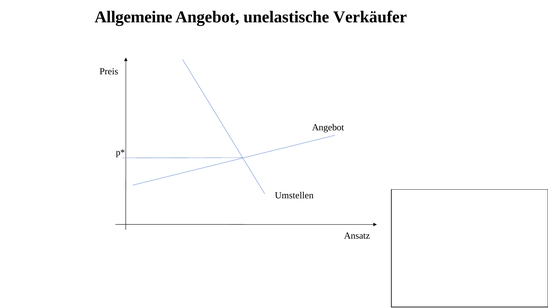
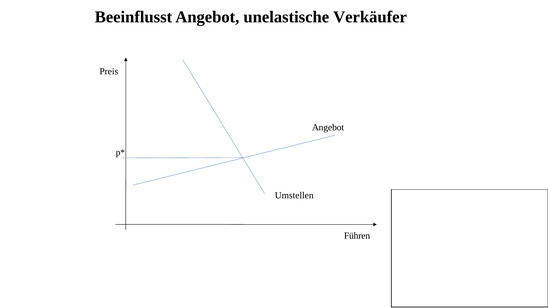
Allgemeine: Allgemeine -> Beeinflusst (133, 17)
Ansatz: Ansatz -> Führen (357, 236)
